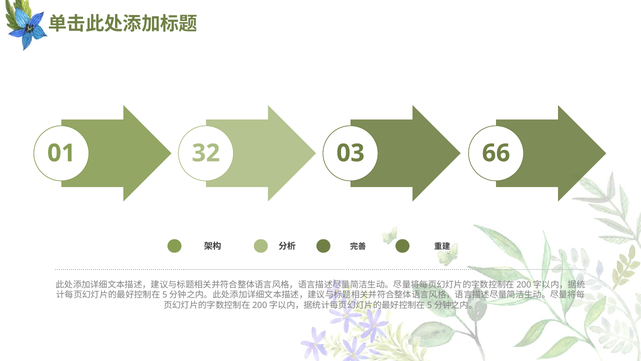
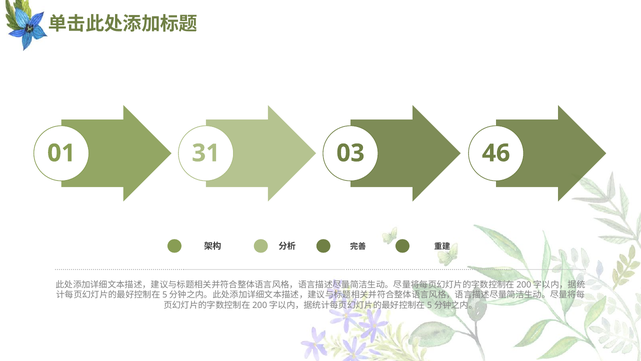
32: 32 -> 31 (206, 153)
66: 66 -> 46 (496, 153)
